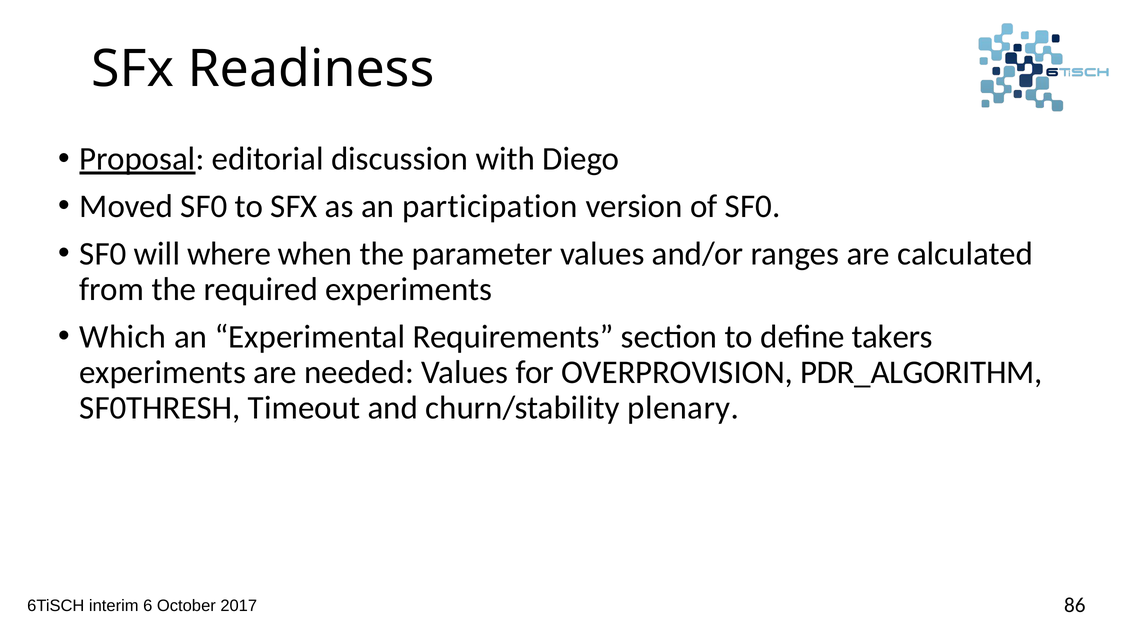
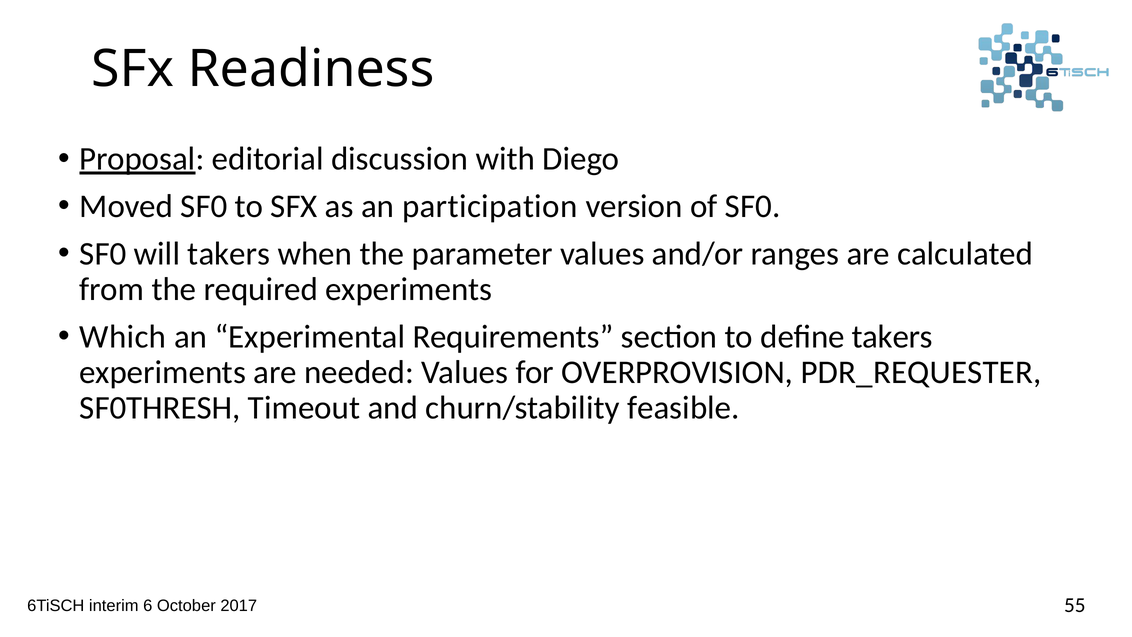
will where: where -> takers (229, 254)
PDR_ALGORITHM: PDR_ALGORITHM -> PDR_REQUESTER (921, 372)
plenary: plenary -> feasible (683, 408)
86: 86 -> 55 (1075, 605)
